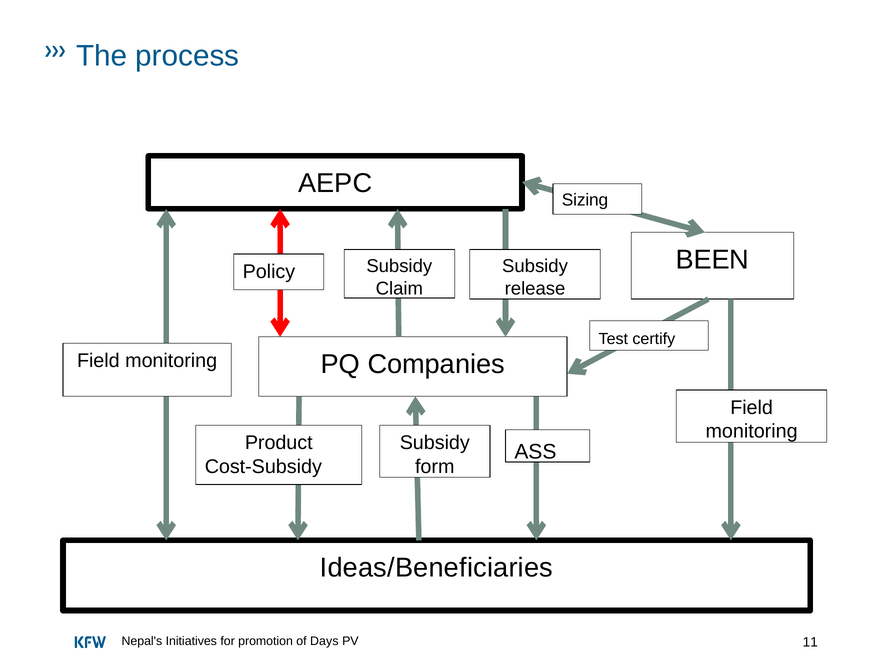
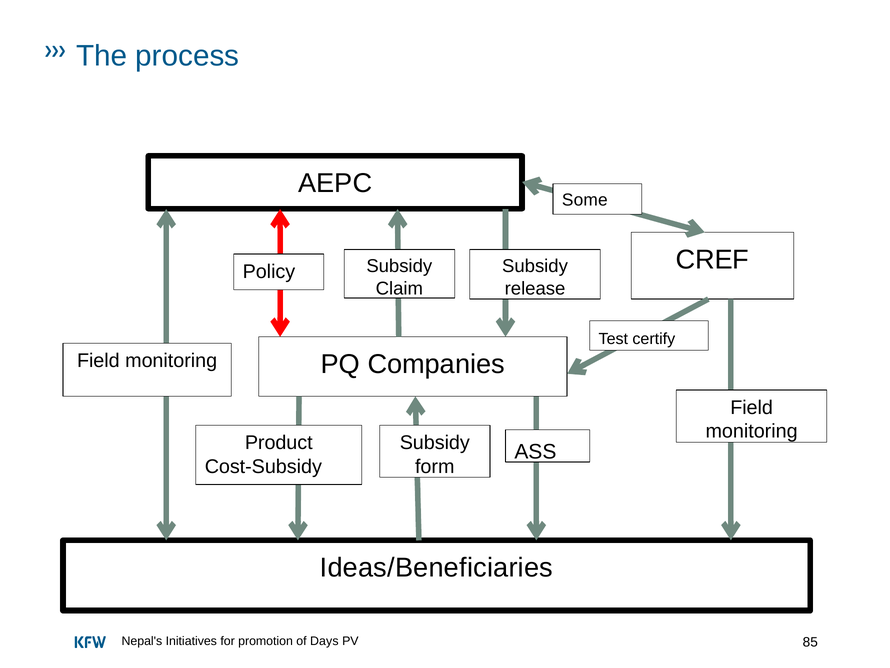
Sizing: Sizing -> Some (585, 200)
BEEN: BEEN -> CREF (713, 260)
11: 11 -> 85 (810, 642)
